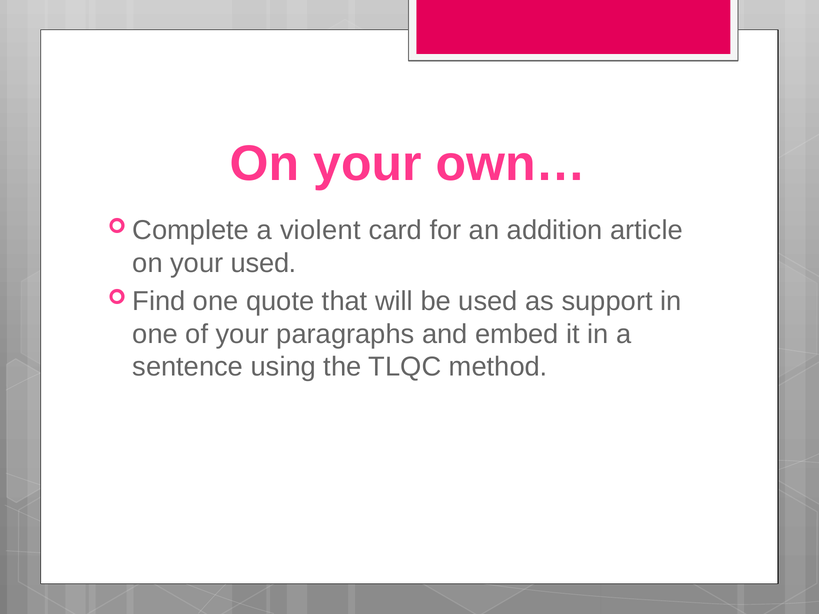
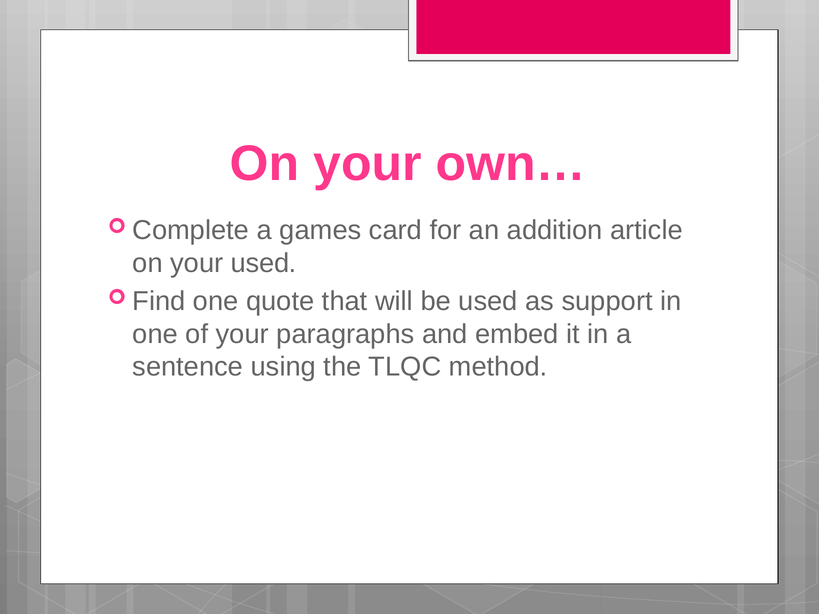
violent: violent -> games (320, 231)
